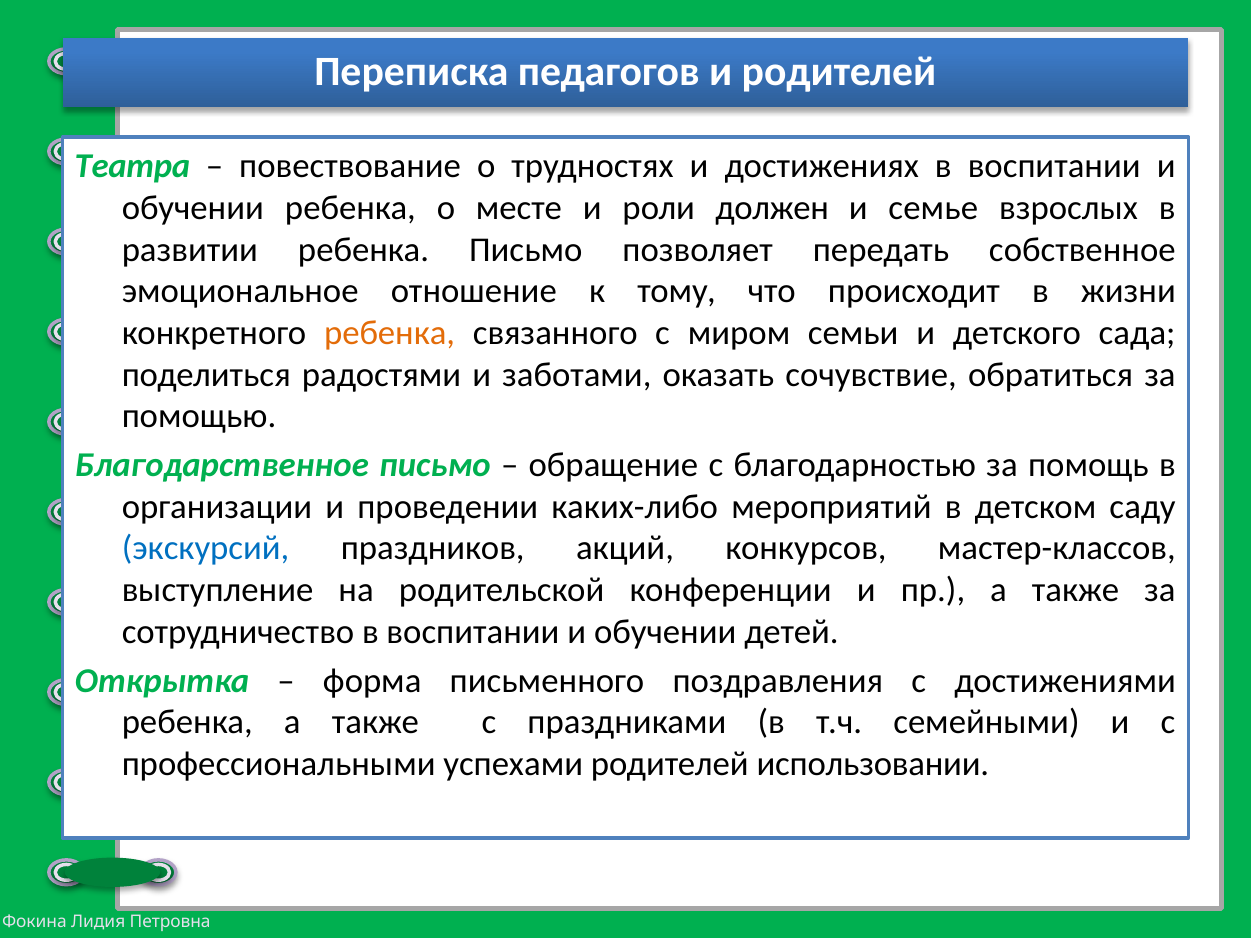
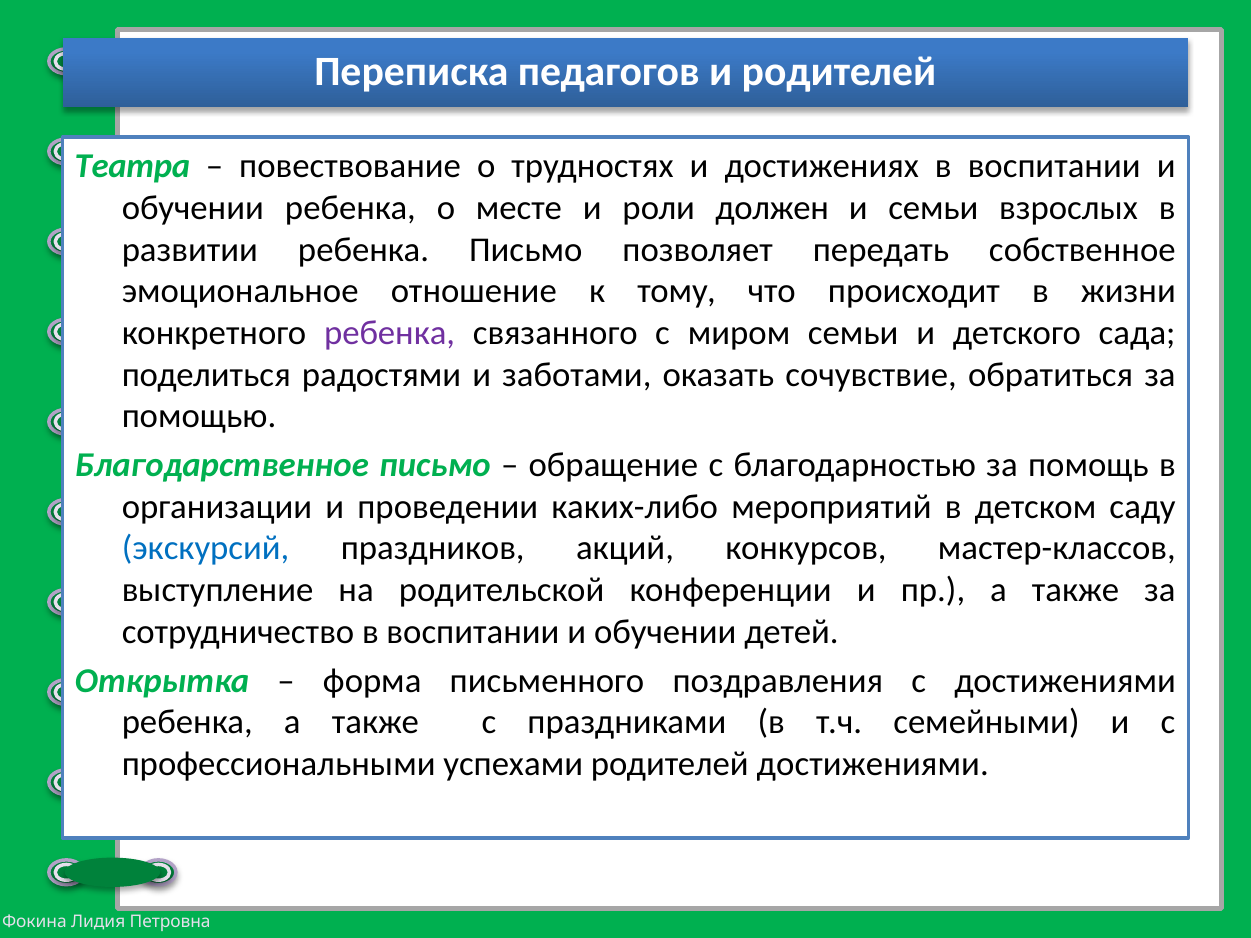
и семье: семье -> семьи (933, 208)
ребенка colour: orange -> purple (390, 333)
родителей использовании: использовании -> достижениями (873, 764)
